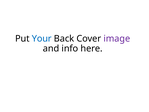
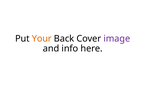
Your colour: blue -> orange (42, 39)
